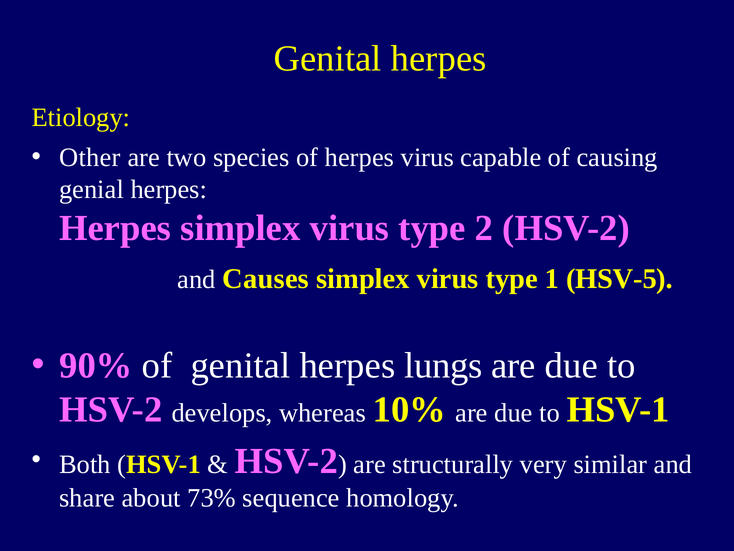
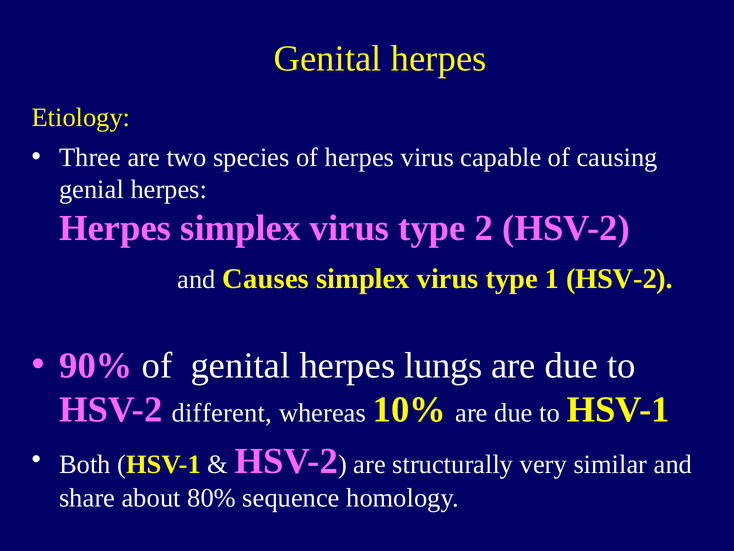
Other: Other -> Three (90, 157)
1 HSV-5: HSV-5 -> HSV-2 (620, 279)
develops: develops -> different (222, 413)
73%: 73% -> 80% (212, 498)
